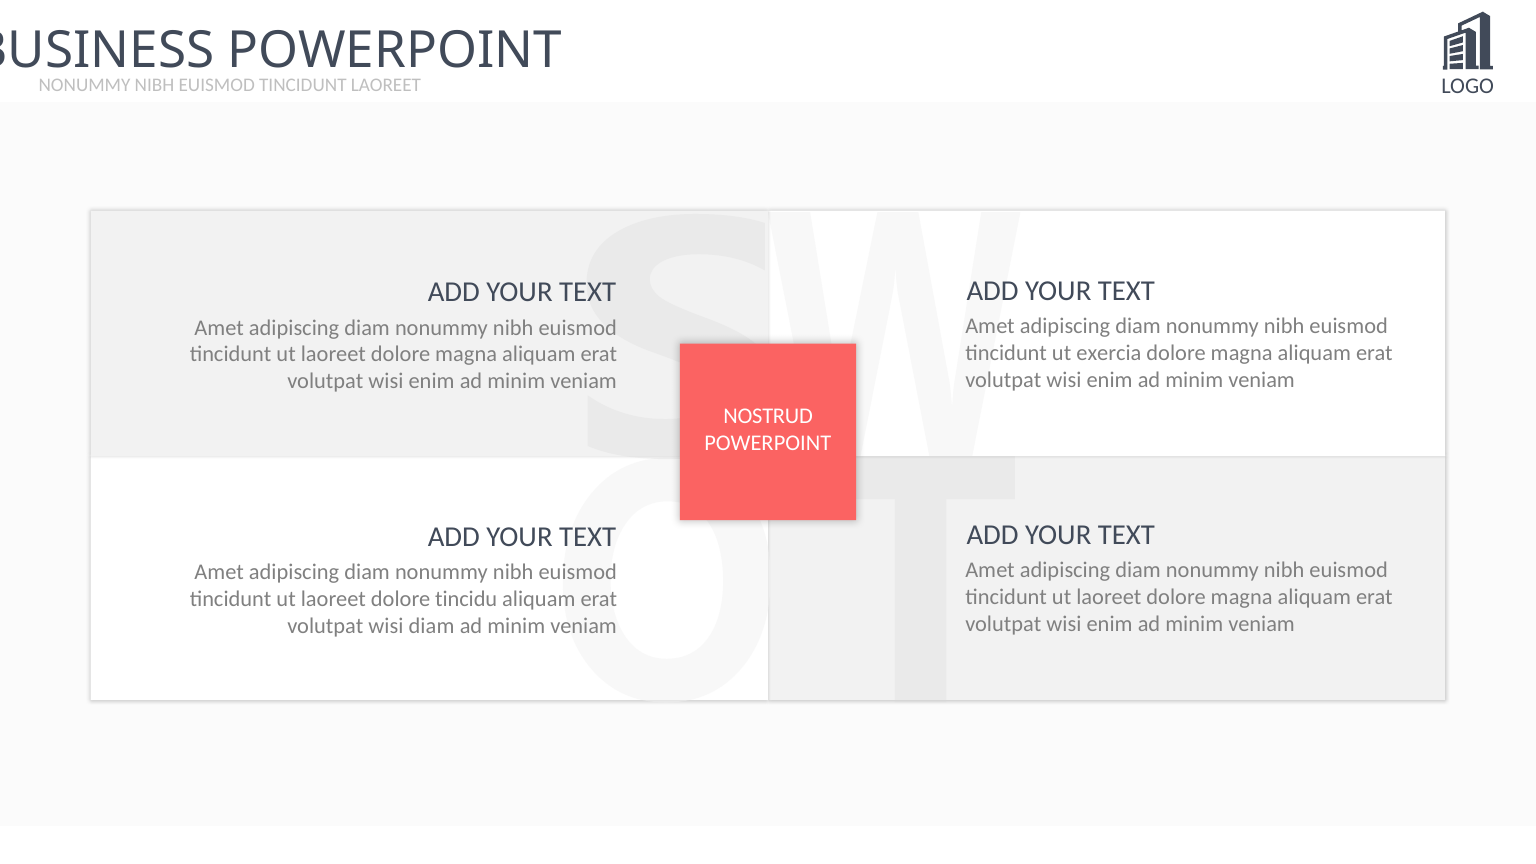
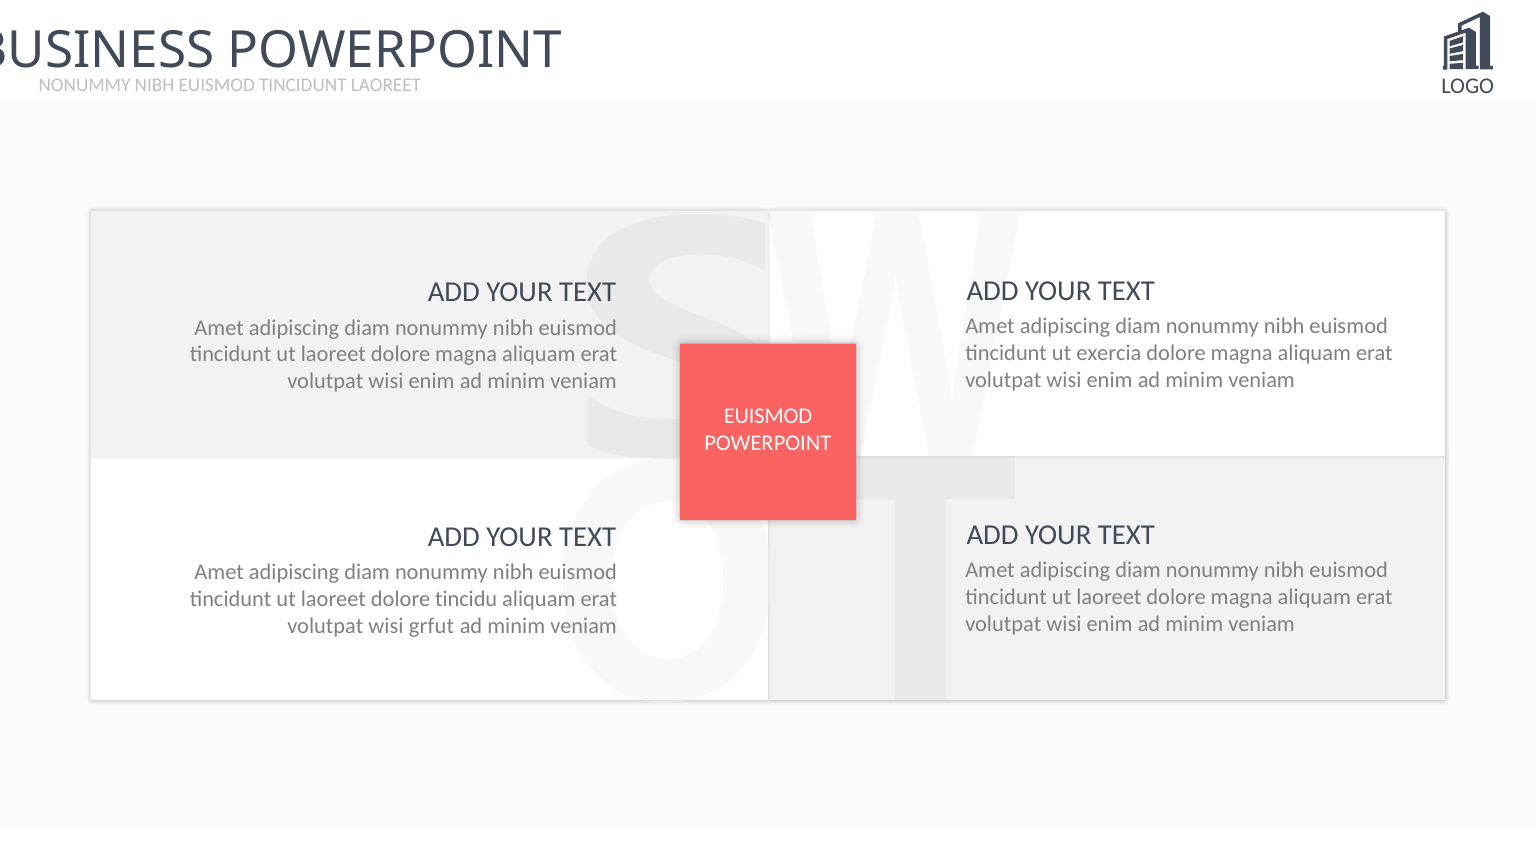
NOSTRUD: NOSTRUD -> EUISMOD (768, 416)
wisi diam: diam -> grfut (431, 626)
